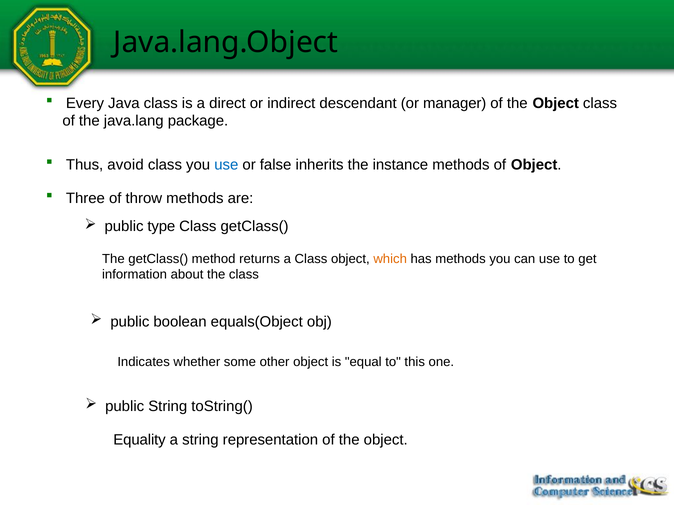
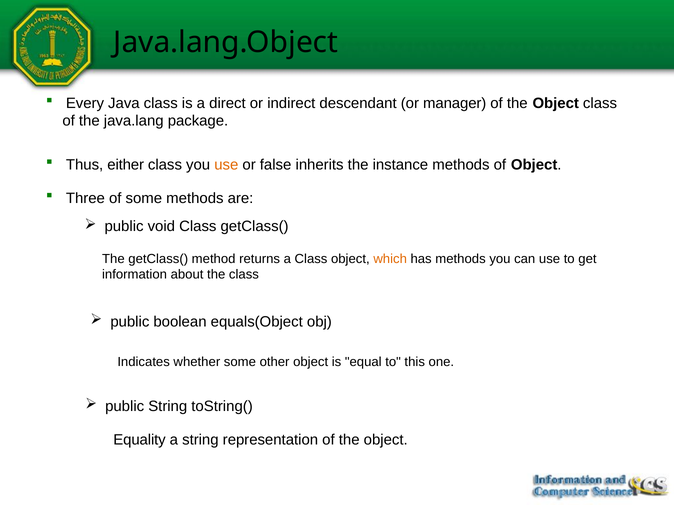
avoid: avoid -> either (126, 165)
use colour: blue -> orange (226, 165)
of throw: throw -> some (144, 199)
type: type -> void (161, 227)
